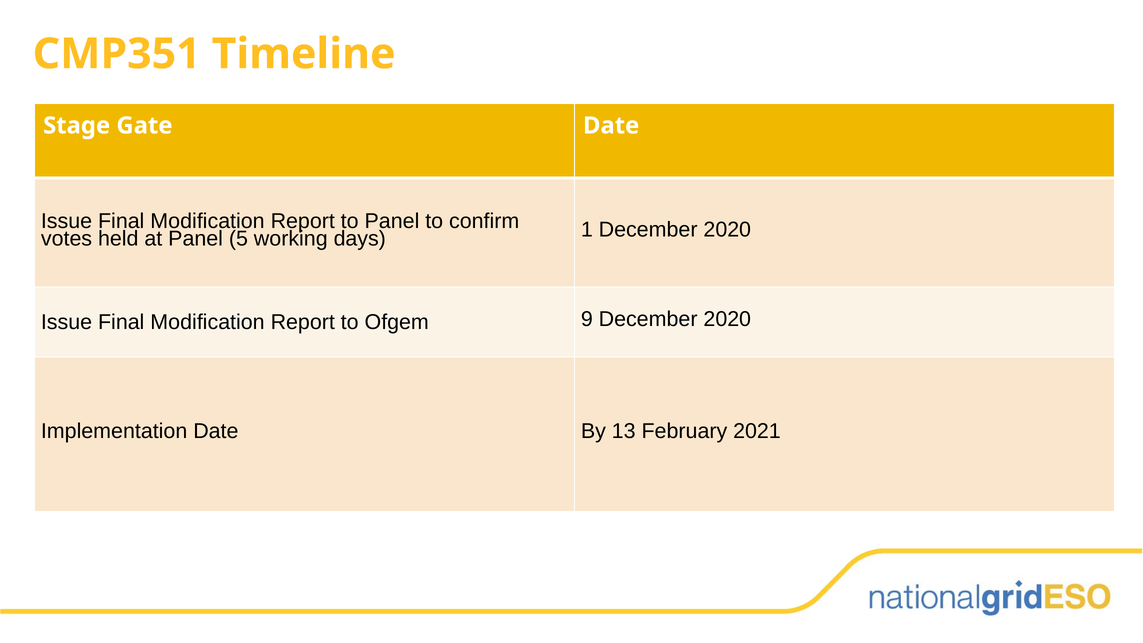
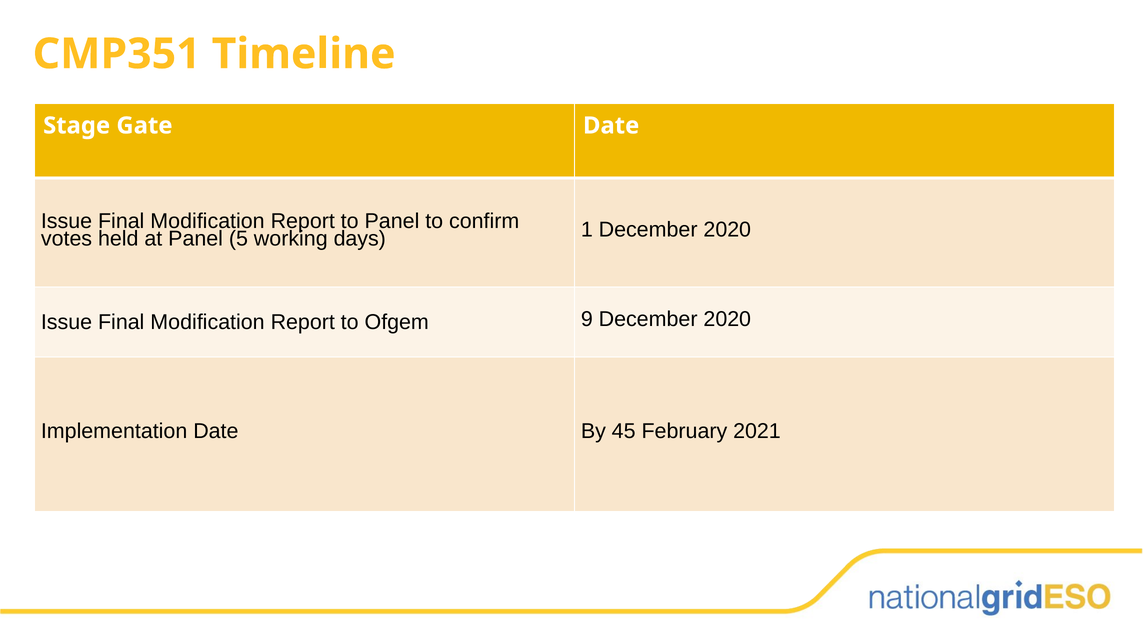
13: 13 -> 45 (624, 431)
